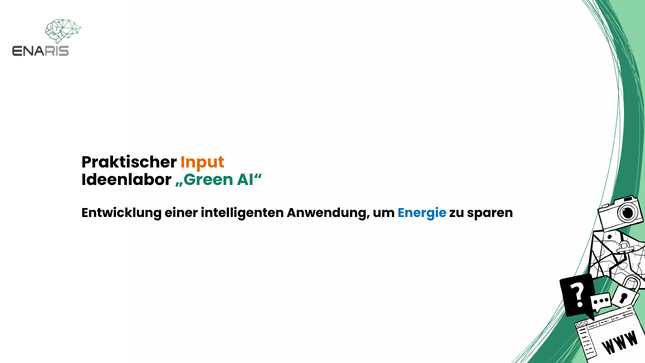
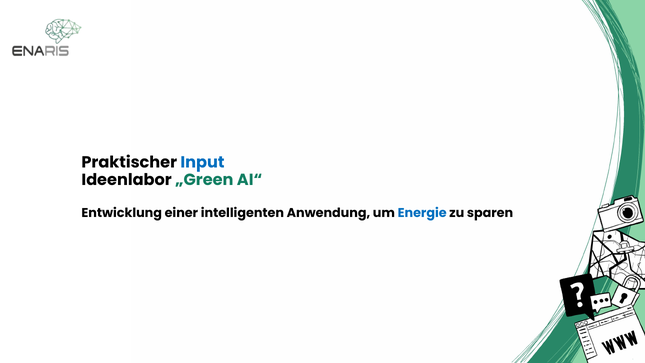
Input colour: orange -> blue (202, 162)
